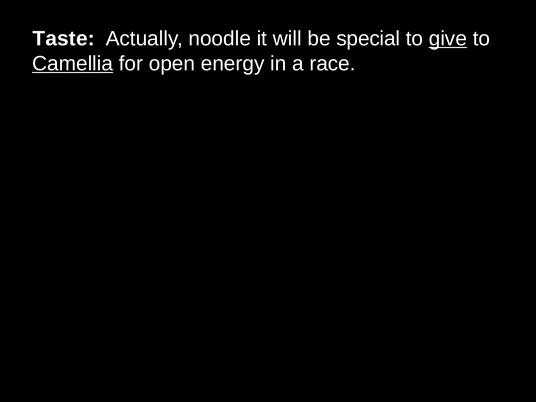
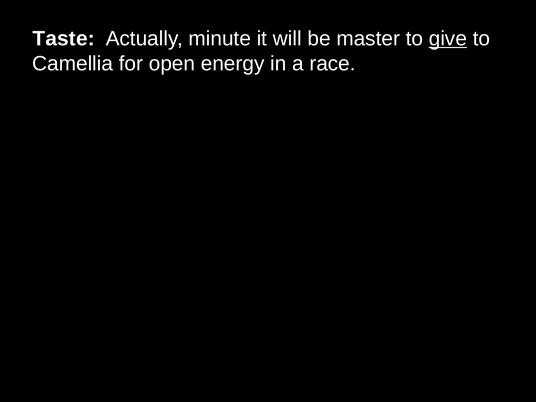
noodle: noodle -> minute (220, 39)
special: special -> master (368, 39)
Camellia underline: present -> none (73, 64)
